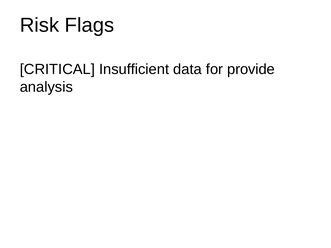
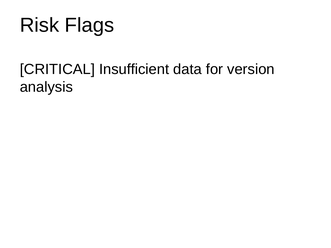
provide: provide -> version (251, 69)
